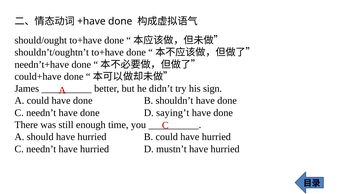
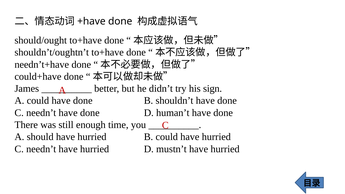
saying’t: saying’t -> human’t (173, 113)
